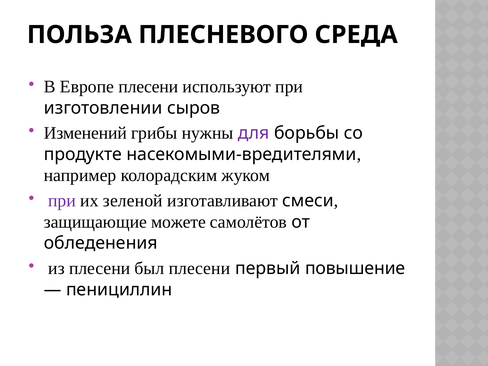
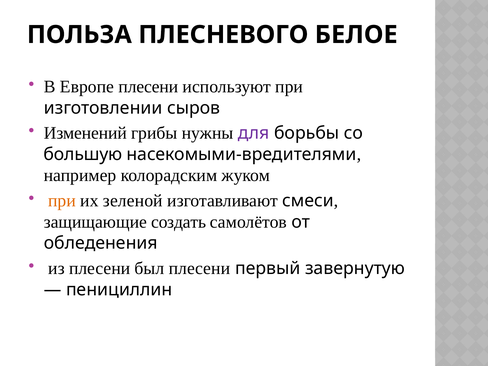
СРЕДА: СРЕДА -> БЕЛОЕ (356, 35)
продукте: продукте -> большую (83, 154)
при colour: purple -> orange (62, 201)
можете: можете -> создать (179, 222)
повышение: повышение -> завернутую (355, 268)
